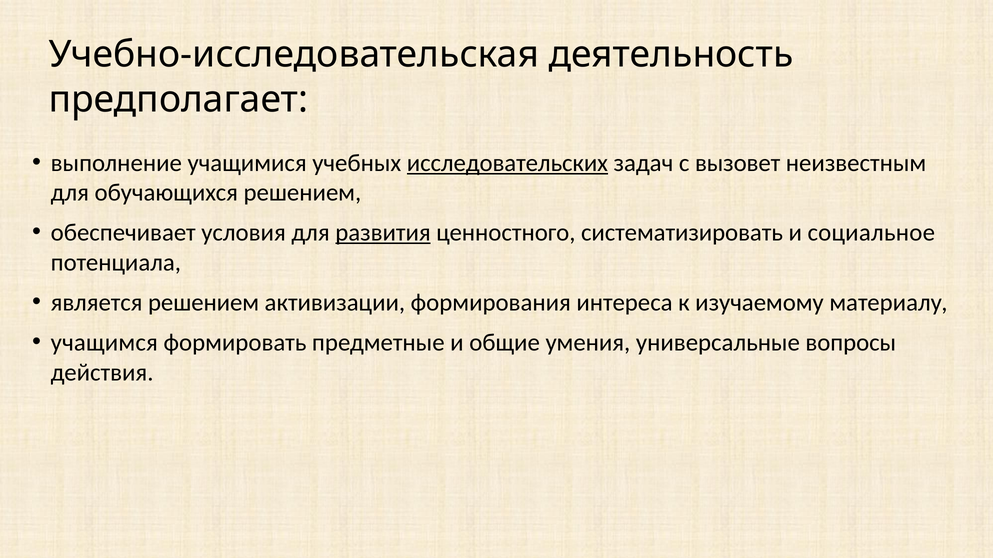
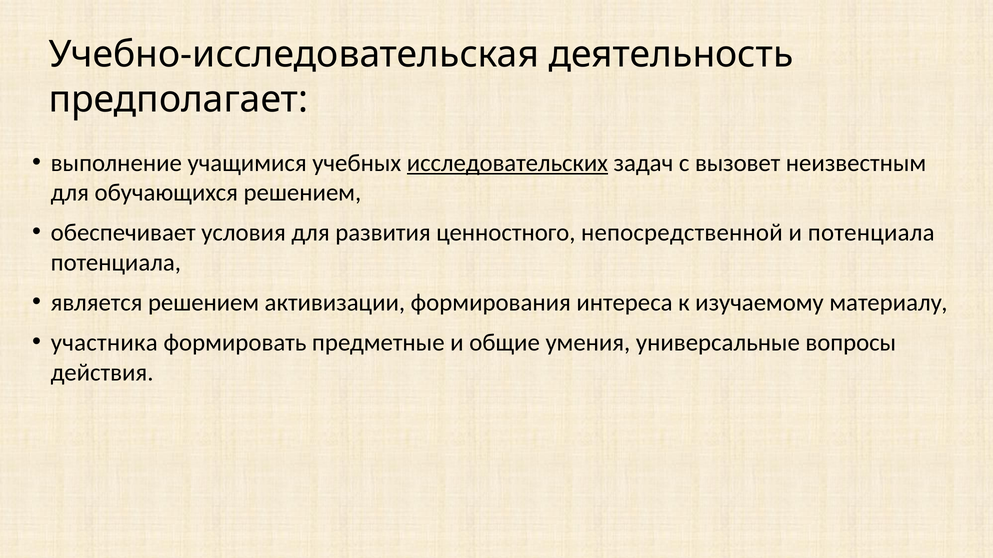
развития underline: present -> none (383, 233)
систематизировать: систематизировать -> непосредственной (682, 233)
и социальное: социальное -> потенциала (871, 233)
учащимся: учащимся -> участника (104, 343)
